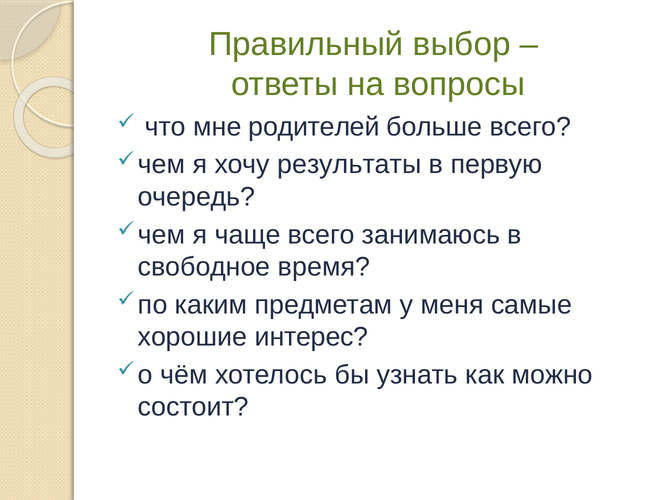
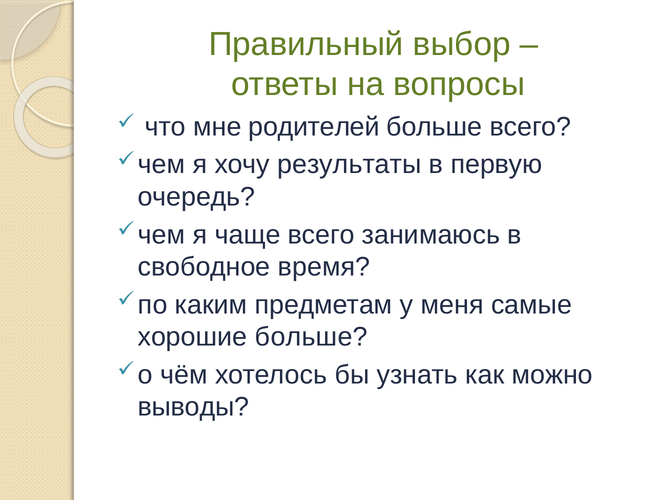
хорошие интерес: интерес -> больше (311, 337)
состоит: состоит -> выводы (193, 407)
